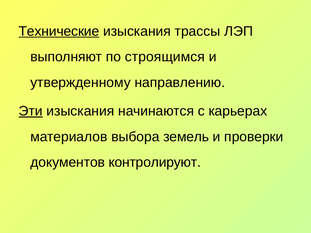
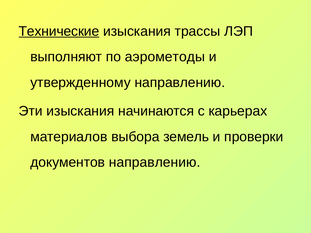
строящимся: строящимся -> аэрометоды (165, 57)
Эти underline: present -> none (31, 111)
документов контролируют: контролируют -> направлению (155, 163)
